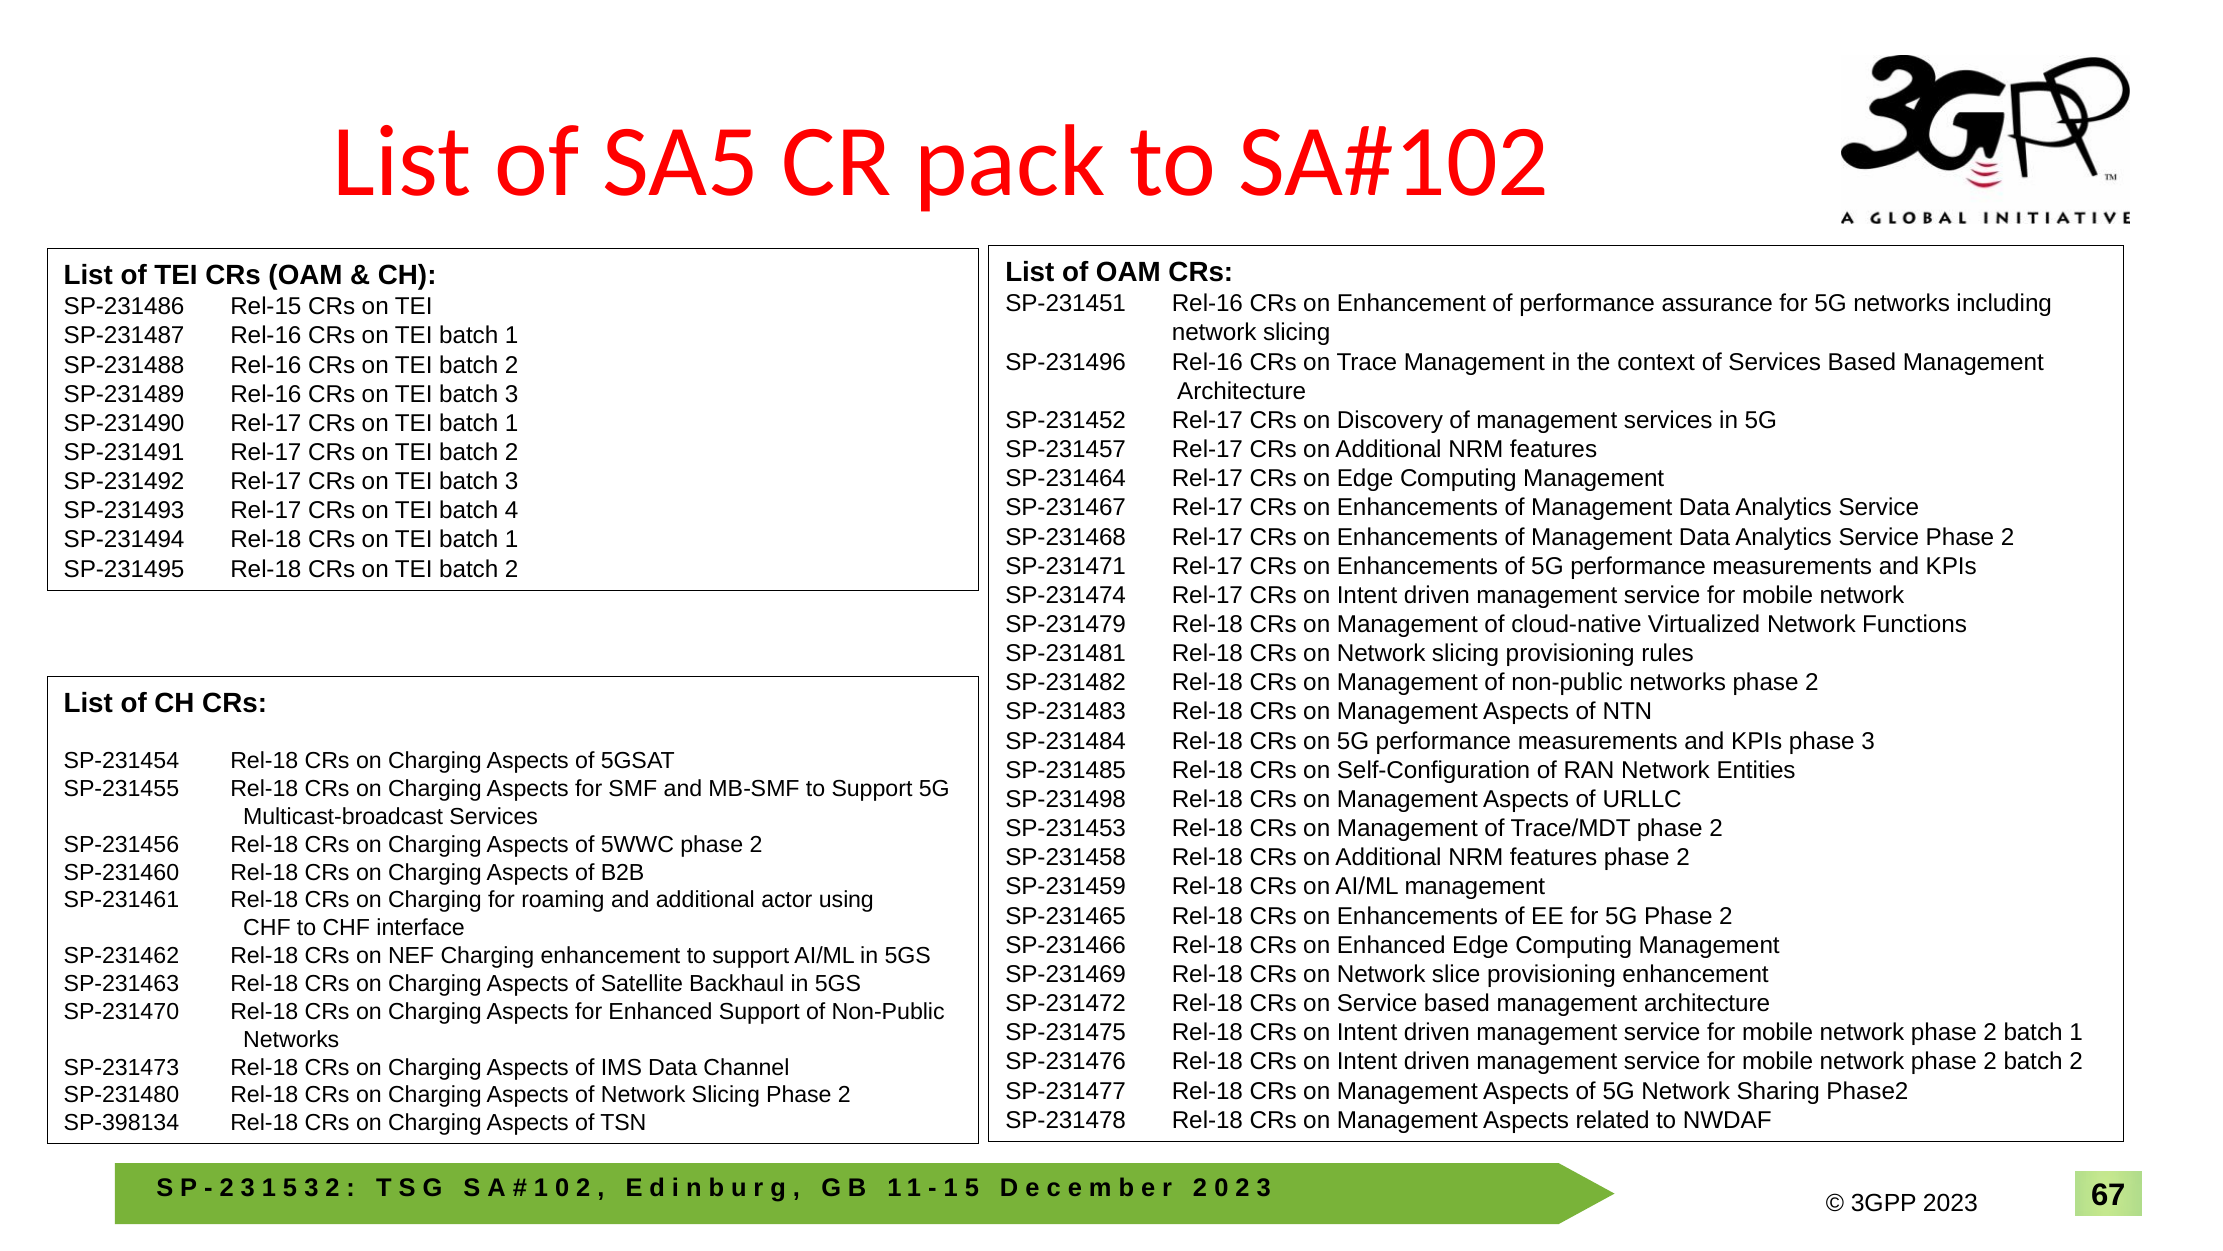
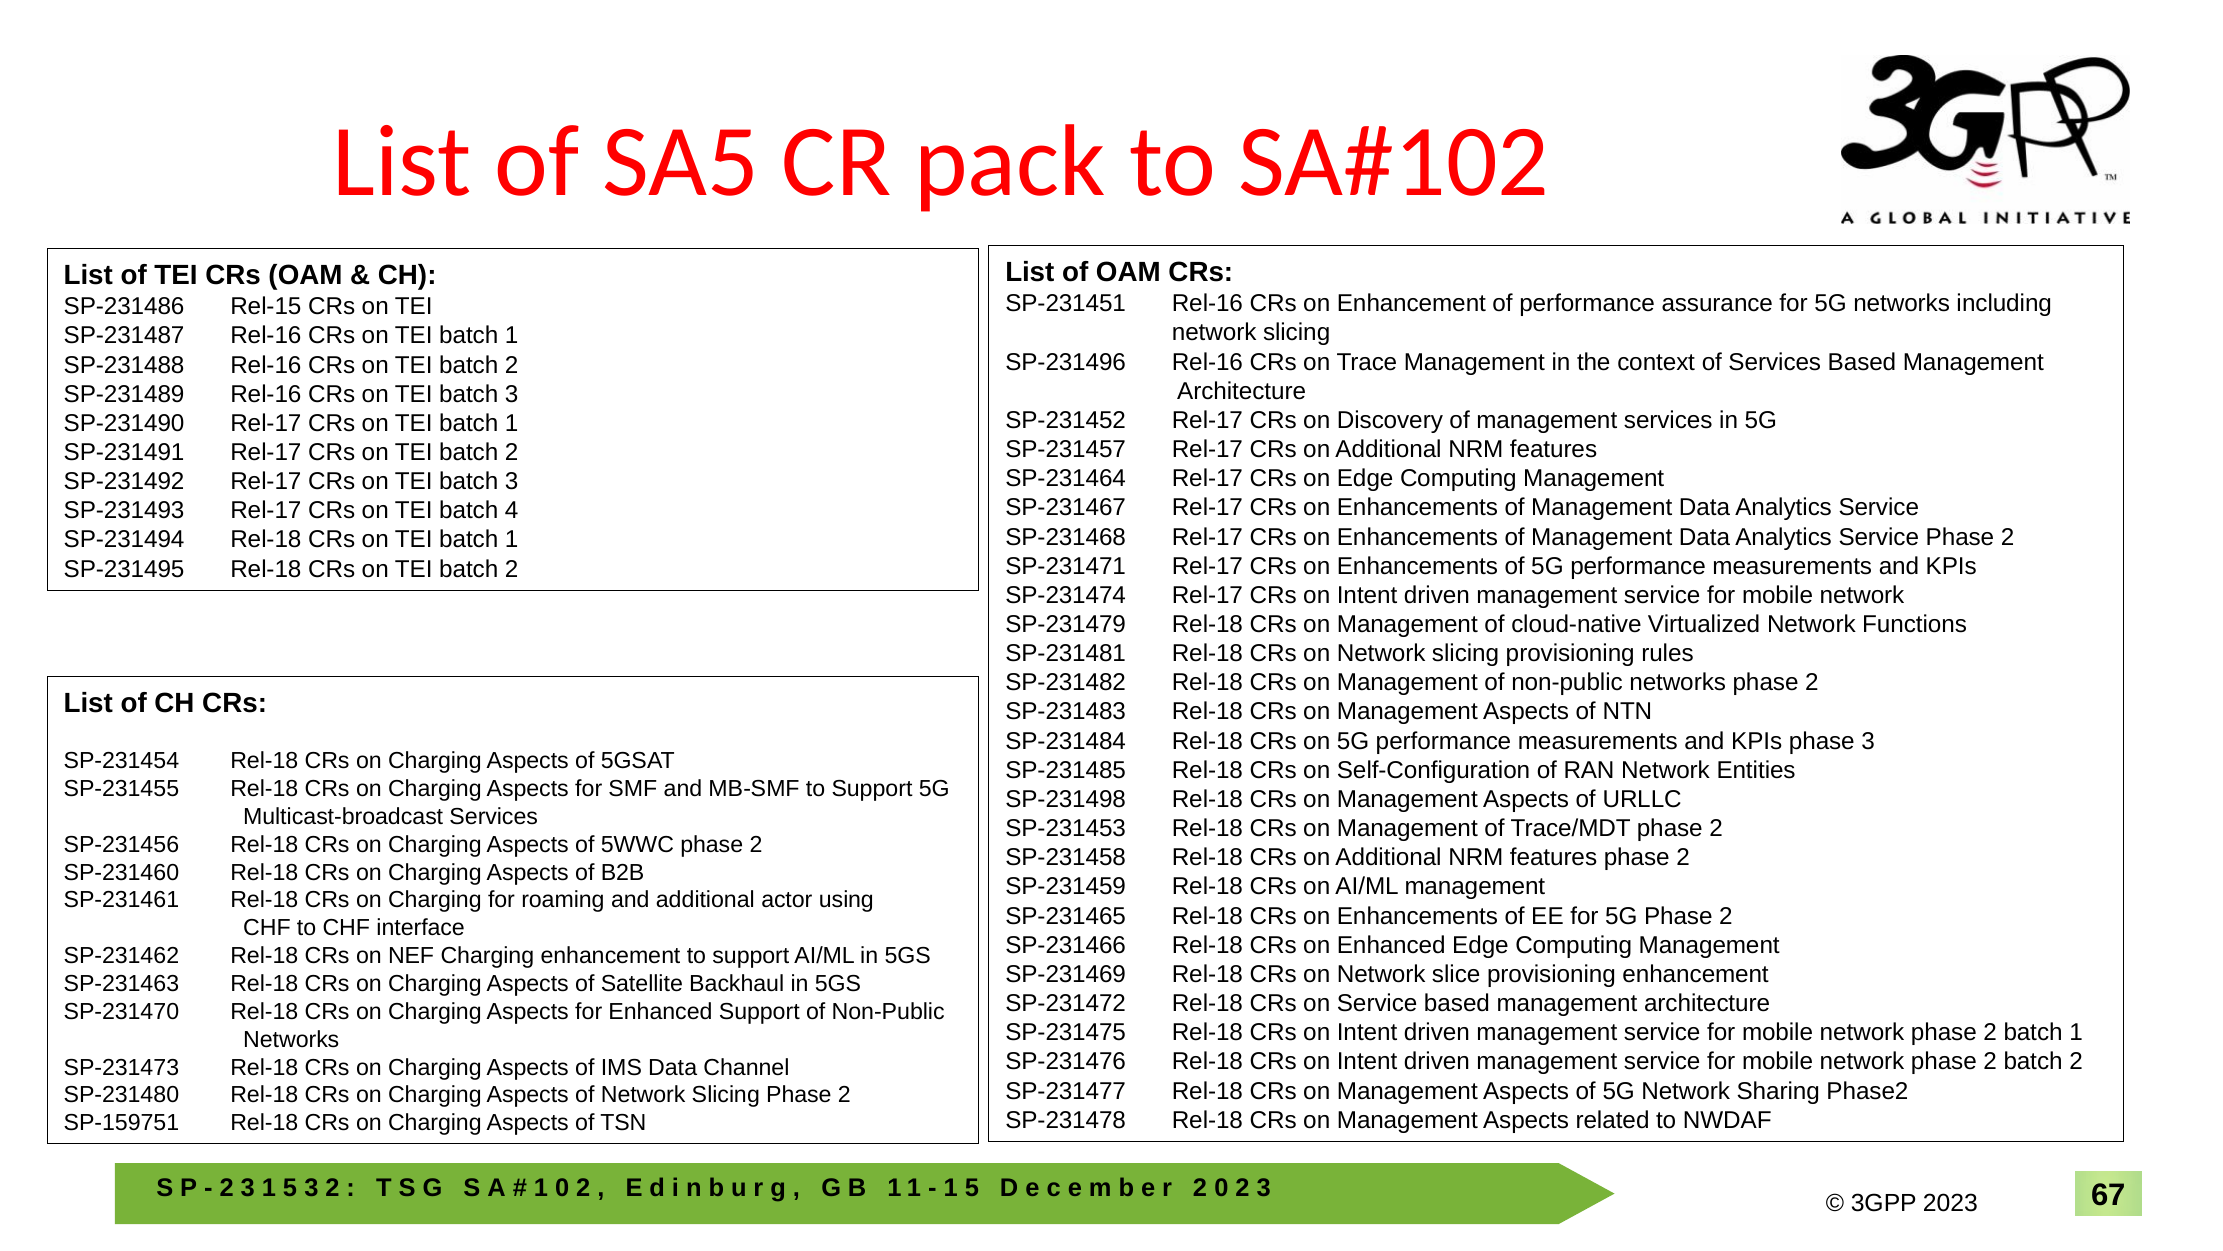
SP-398134: SP-398134 -> SP-159751 (121, 1123)
